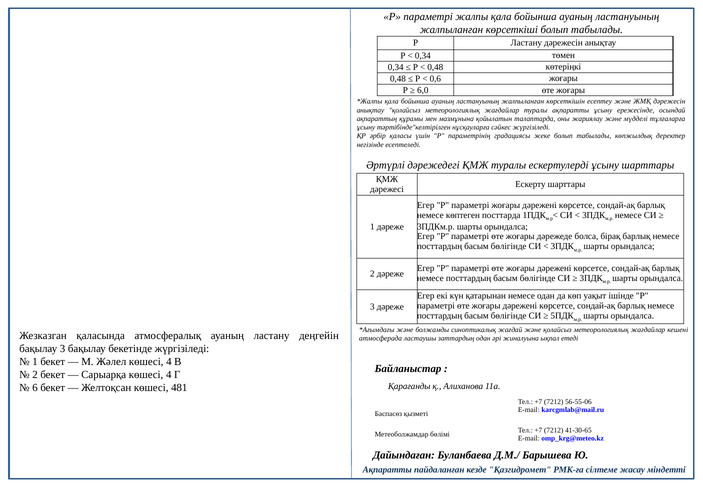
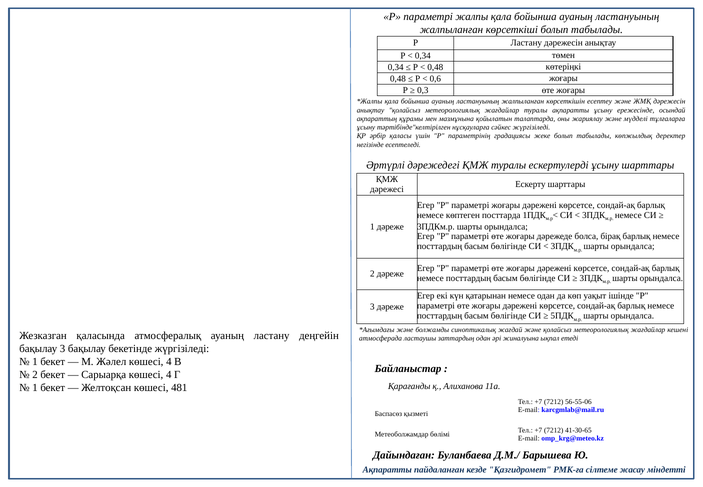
6,0: 6,0 -> 0,3 (423, 90)
6: 6 -> 1 (35, 387)
